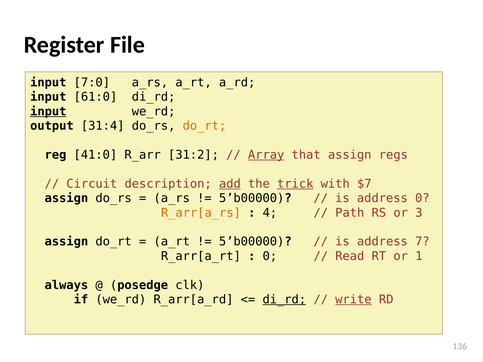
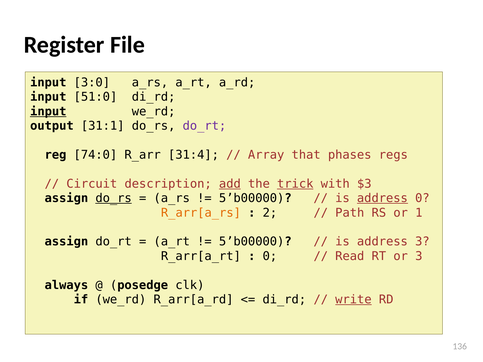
7:0: 7:0 -> 3:0 (92, 82)
61:0: 61:0 -> 51:0 (95, 97)
31:4: 31:4 -> 31:1 (103, 126)
do_rt colour: orange -> purple (204, 126)
41:0: 41:0 -> 74:0 (95, 155)
31:2: 31:2 -> 31:4 (194, 155)
Array underline: present -> none (266, 155)
that assign: assign -> phases (350, 155)
$7: $7 -> $3 (364, 184)
do_rs underline: none -> present (114, 198)
address underline: none -> present (382, 198)
4: 4 -> 2 (270, 213)
3: 3 -> 1 (419, 213)
address 7: 7 -> 3 (422, 242)
or 1: 1 -> 3 (419, 256)
di_rd underline: present -> none (284, 300)
